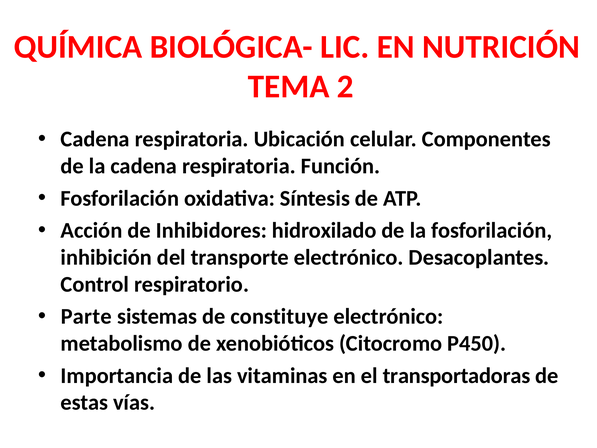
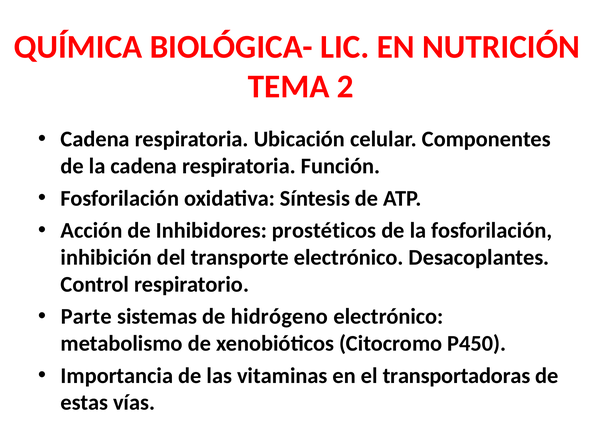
hidroxilado: hidroxilado -> prostéticos (324, 230)
constituye: constituye -> hidrógeno (279, 316)
